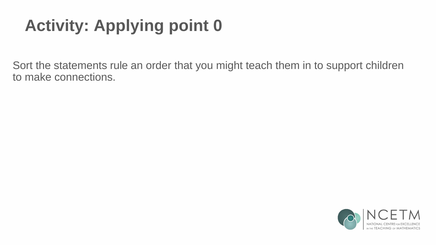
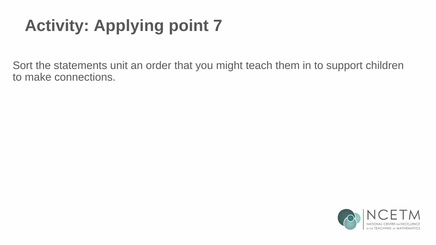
0: 0 -> 7 (218, 26)
rule: rule -> unit (119, 66)
